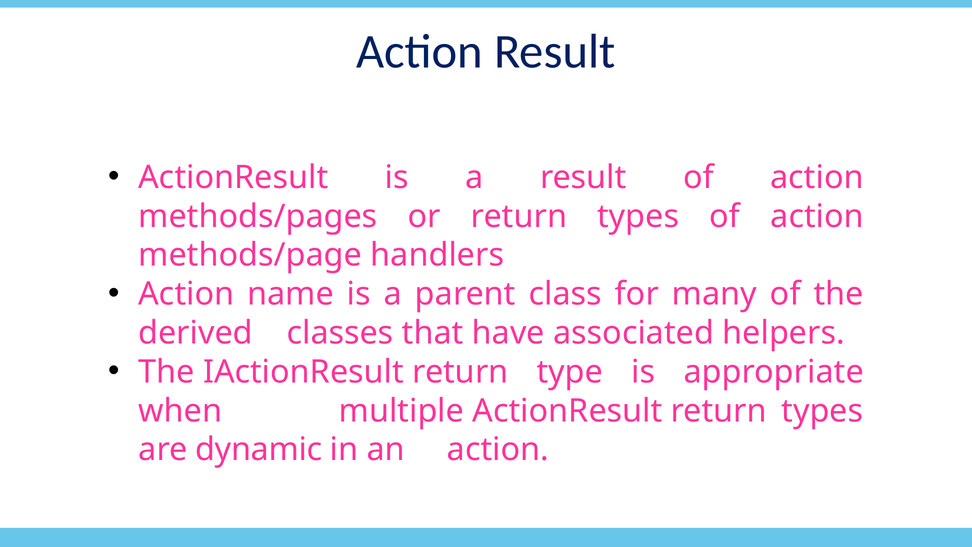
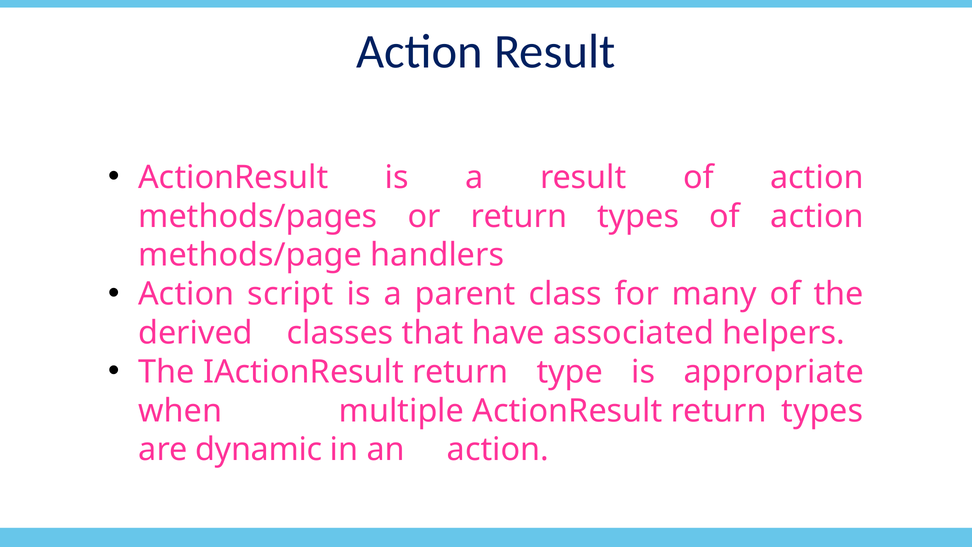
name: name -> script (290, 294)
